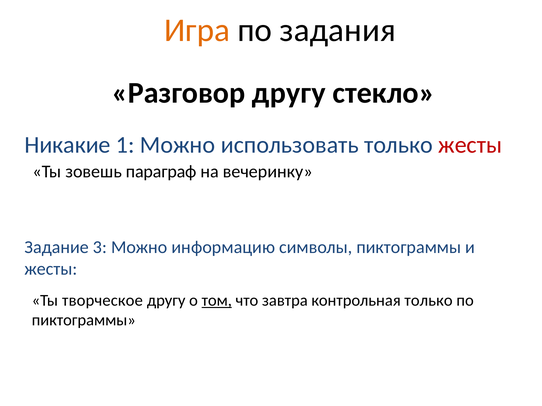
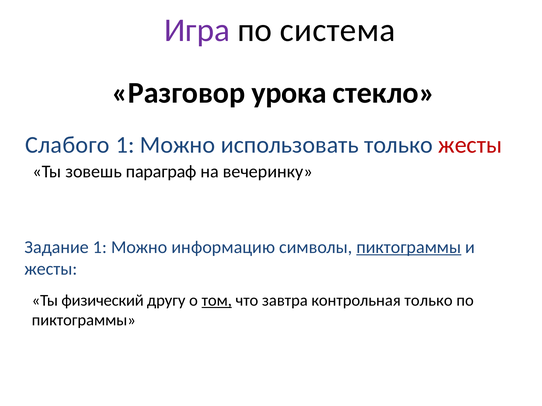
Игра colour: orange -> purple (197, 30)
задания: задания -> система (338, 30)
Разговор другу: другу -> урока (289, 93)
Никакие: Никакие -> Слабого (67, 145)
Задание 3: 3 -> 1 (100, 247)
пиктограммы underline: none -> present (409, 247)
творческое: творческое -> физический (103, 301)
